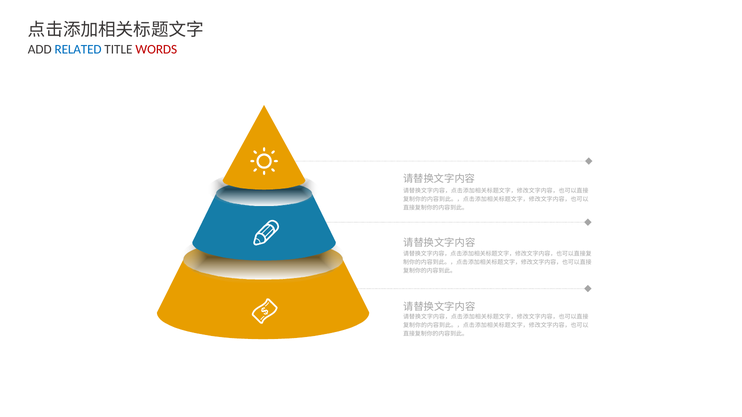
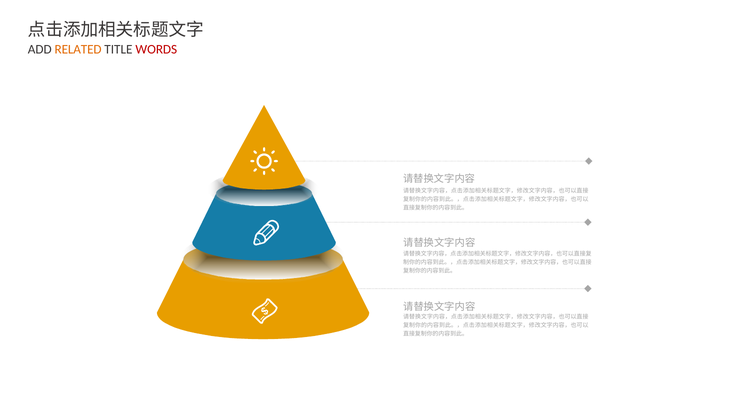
RELATED colour: blue -> orange (78, 49)
